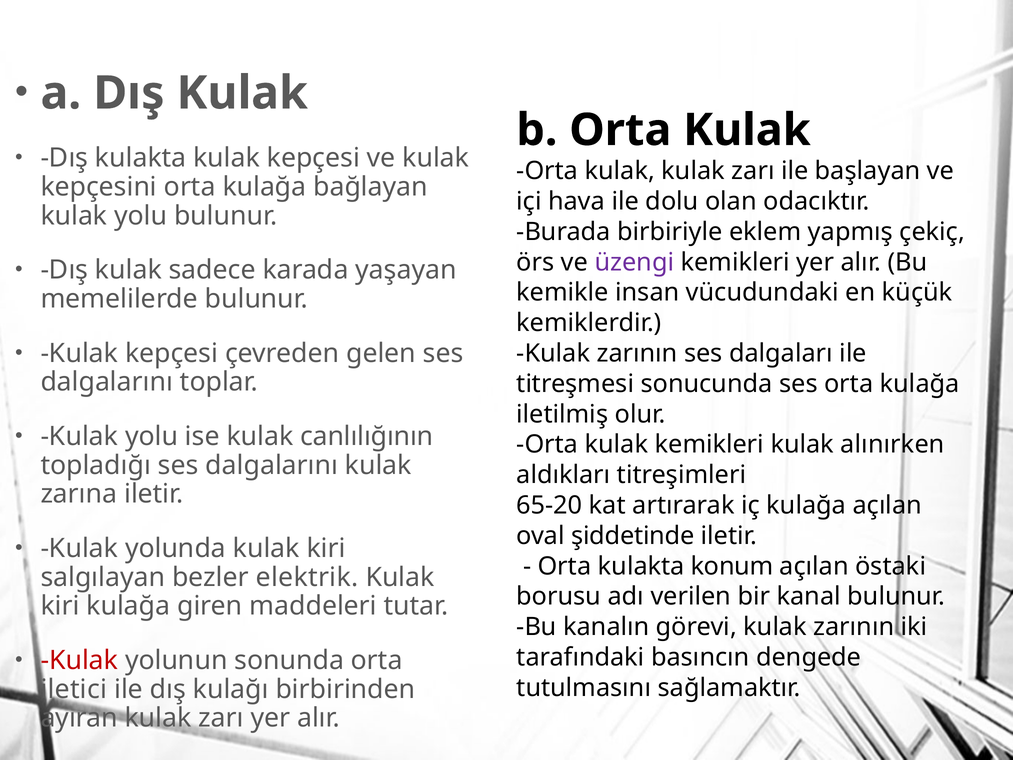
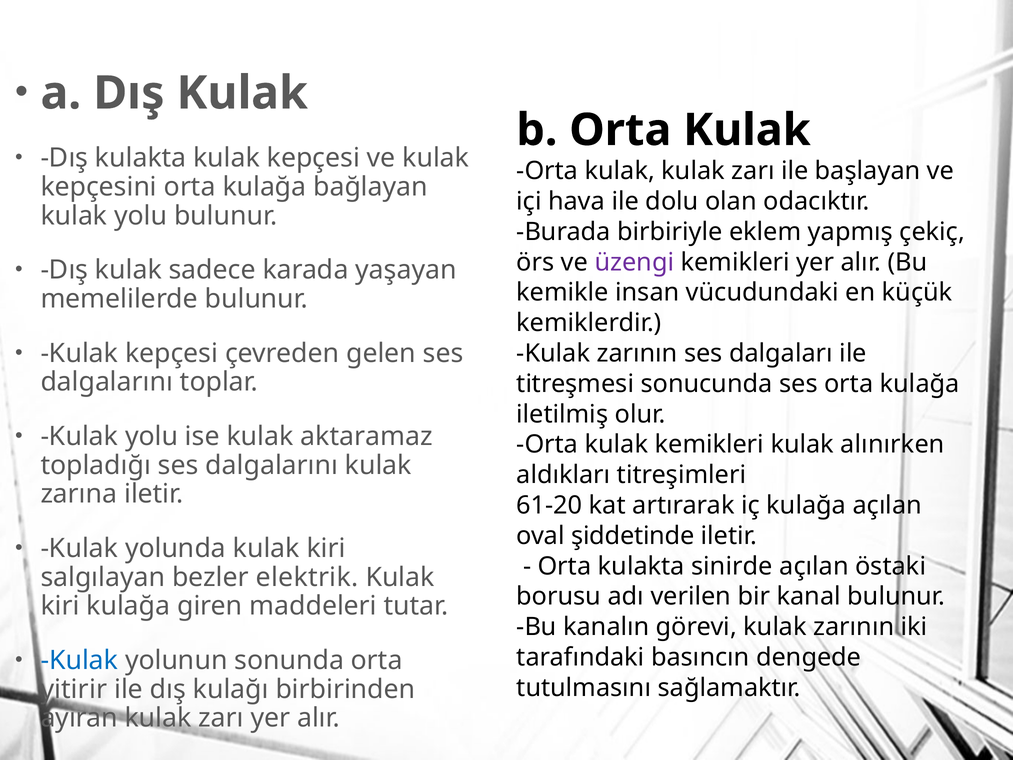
canlılığının: canlılığının -> aktaramaz (367, 436)
65-20: 65-20 -> 61-20 (549, 505)
konum: konum -> sinirde (732, 566)
Kulak colour: red -> blue (79, 660)
iletici: iletici -> yitirir (74, 689)
